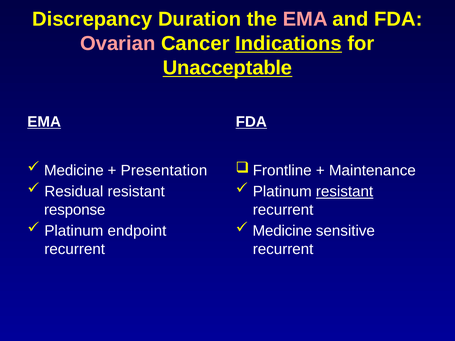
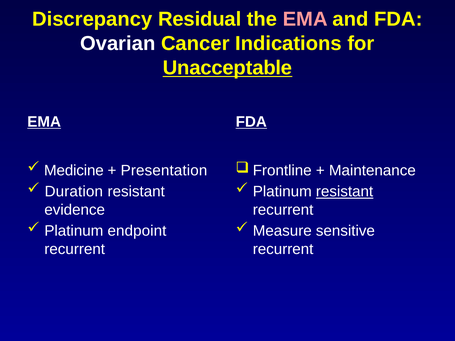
Duration: Duration -> Residual (200, 19)
Ovarian colour: pink -> white (118, 44)
Indications underline: present -> none (289, 44)
Residual: Residual -> Duration (74, 192)
response: response -> evidence (75, 210)
Medicine: Medicine -> Measure (282, 231)
